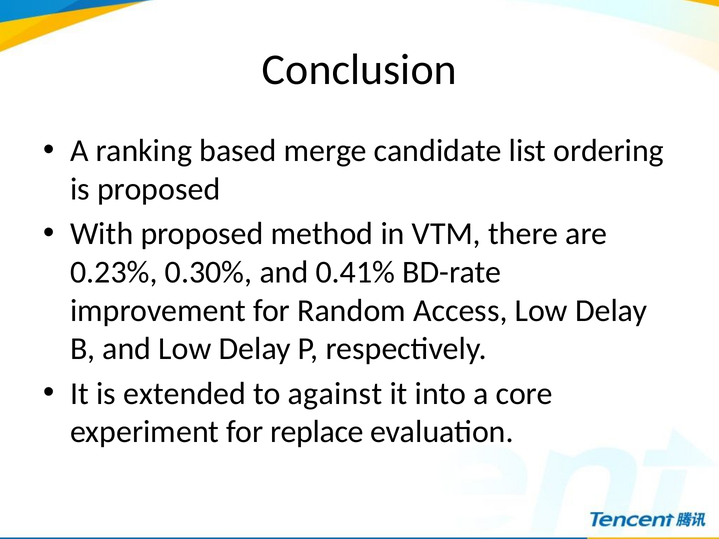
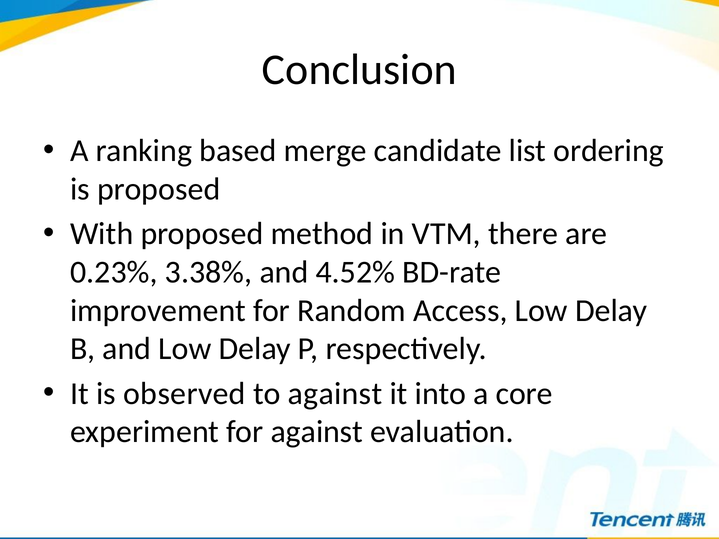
0.30%: 0.30% -> 3.38% (209, 272)
0.41%: 0.41% -> 4.52% (355, 272)
extended: extended -> observed (185, 394)
for replace: replace -> against (317, 432)
